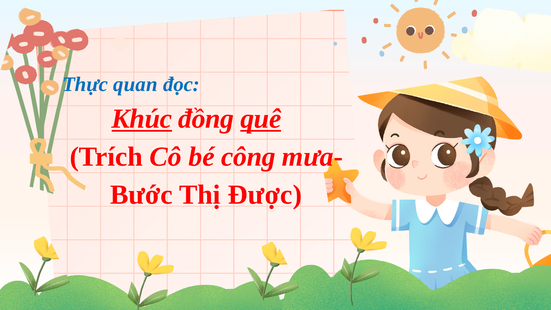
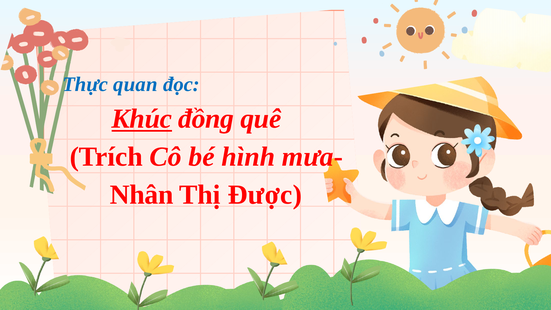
quê underline: present -> none (261, 119)
công: công -> hình (248, 157)
Bước: Bước -> Nhân (142, 195)
